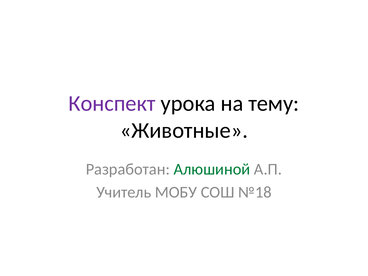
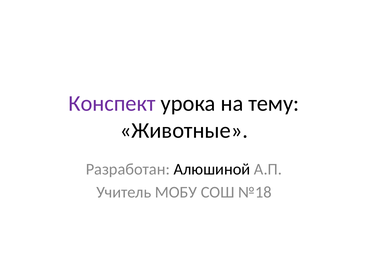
Алюшиной colour: green -> black (212, 169)
